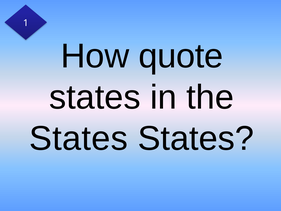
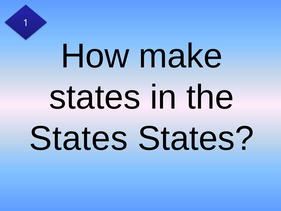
quote: quote -> make (181, 56)
